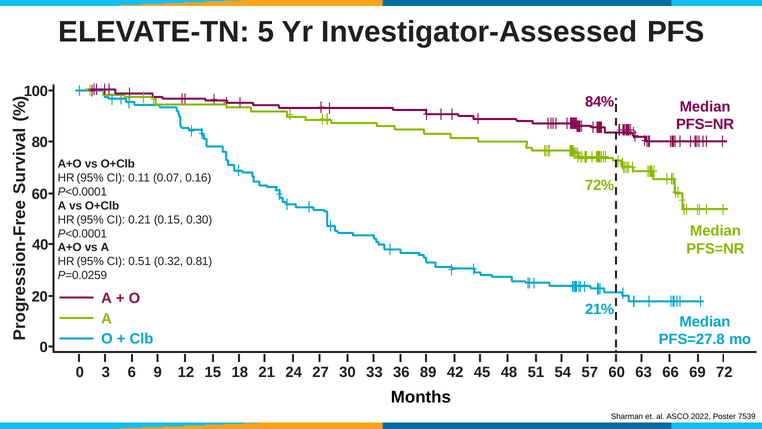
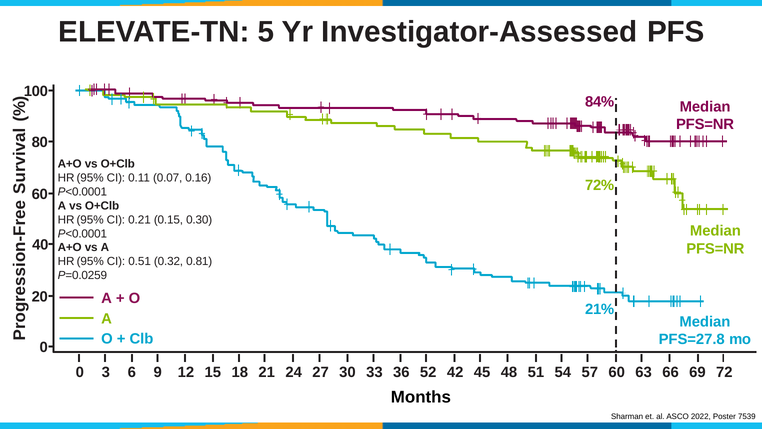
89: 89 -> 52 (428, 372)
